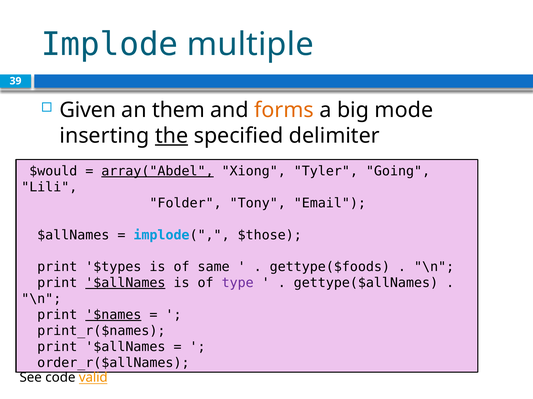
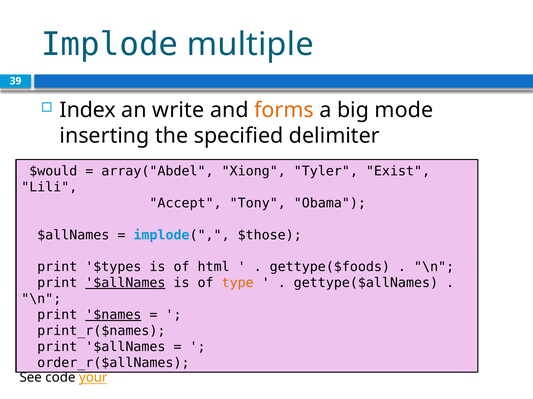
Given: Given -> Index (88, 110)
them: them -> write (178, 110)
the underline: present -> none (172, 136)
array("Abdel underline: present -> none (157, 171)
Going: Going -> Exist (398, 171)
Folder: Folder -> Accept (186, 203)
Email: Email -> Obama (330, 203)
same: same -> html (214, 267)
type colour: purple -> orange (238, 283)
valid: valid -> your (93, 378)
